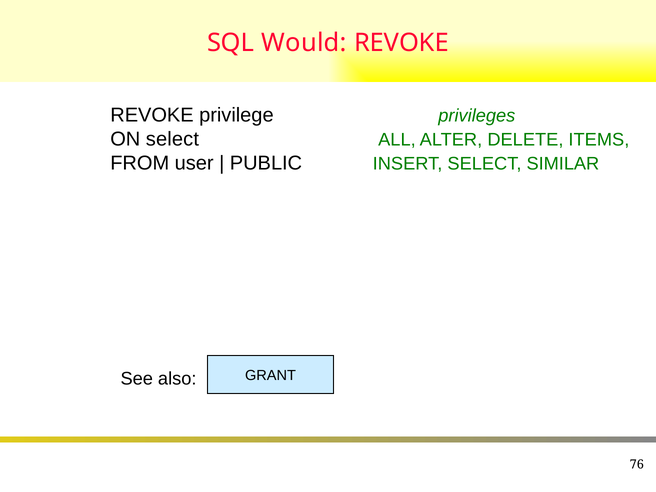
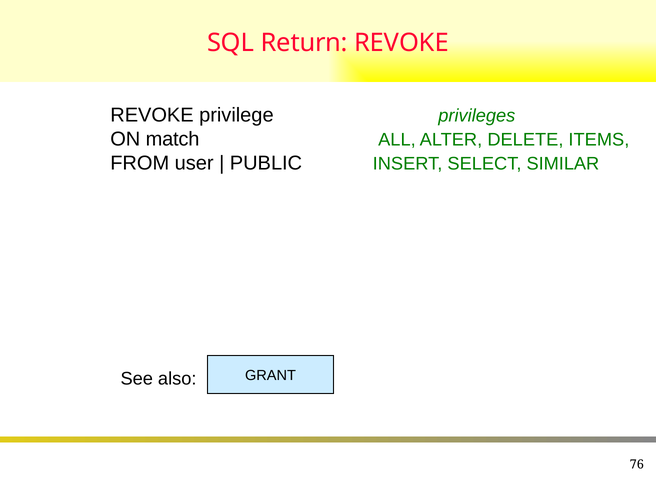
Would: Would -> Return (304, 43)
ON select: select -> match (173, 139)
